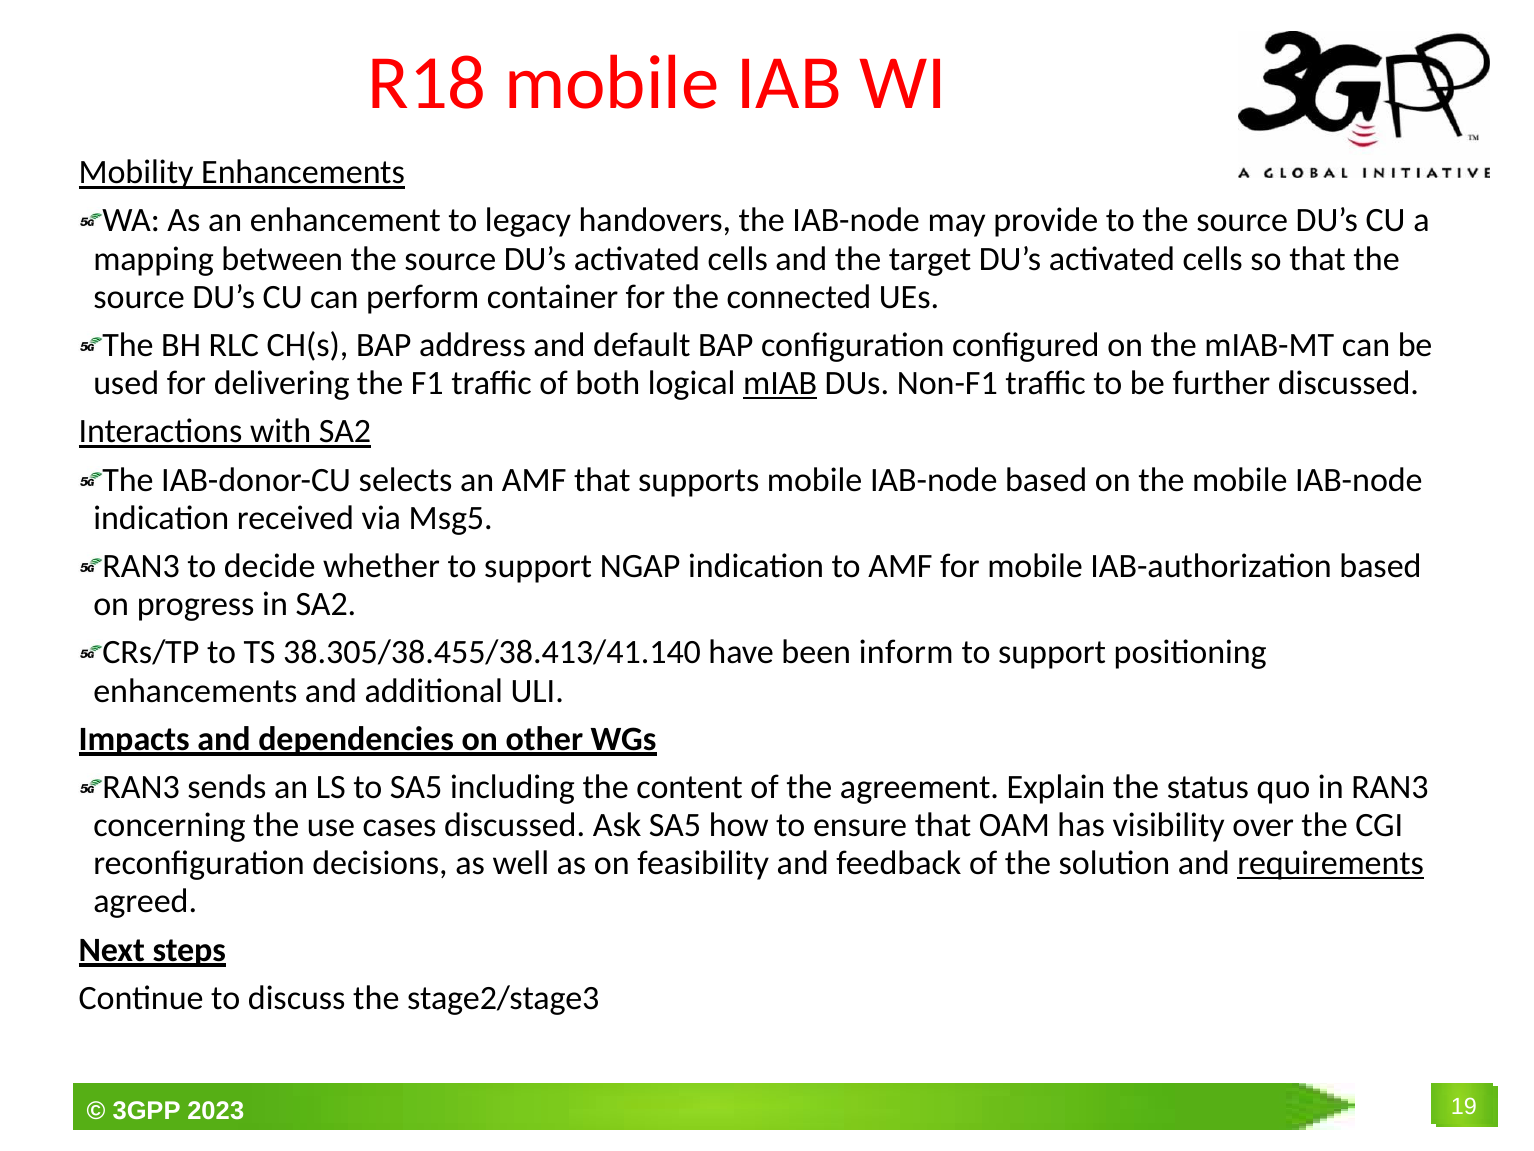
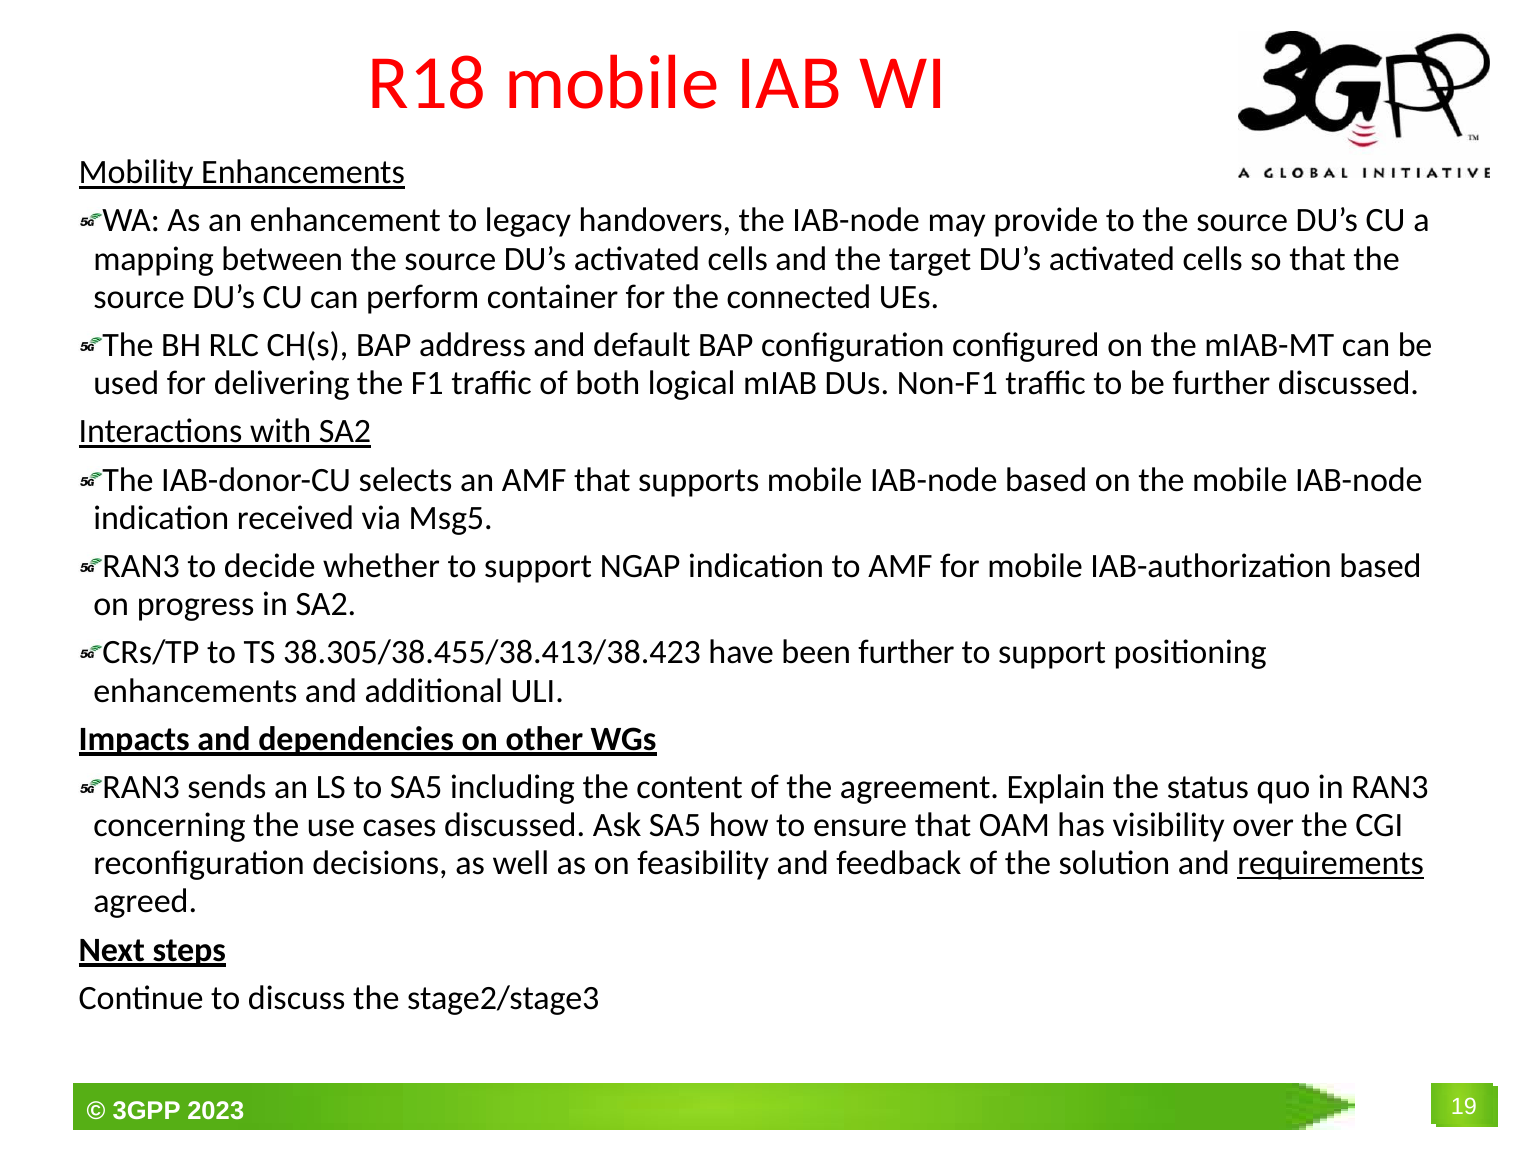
mIAB underline: present -> none (780, 383)
38.305/38.455/38.413/41.140: 38.305/38.455/38.413/41.140 -> 38.305/38.455/38.413/38.423 (492, 652)
been inform: inform -> further (907, 652)
